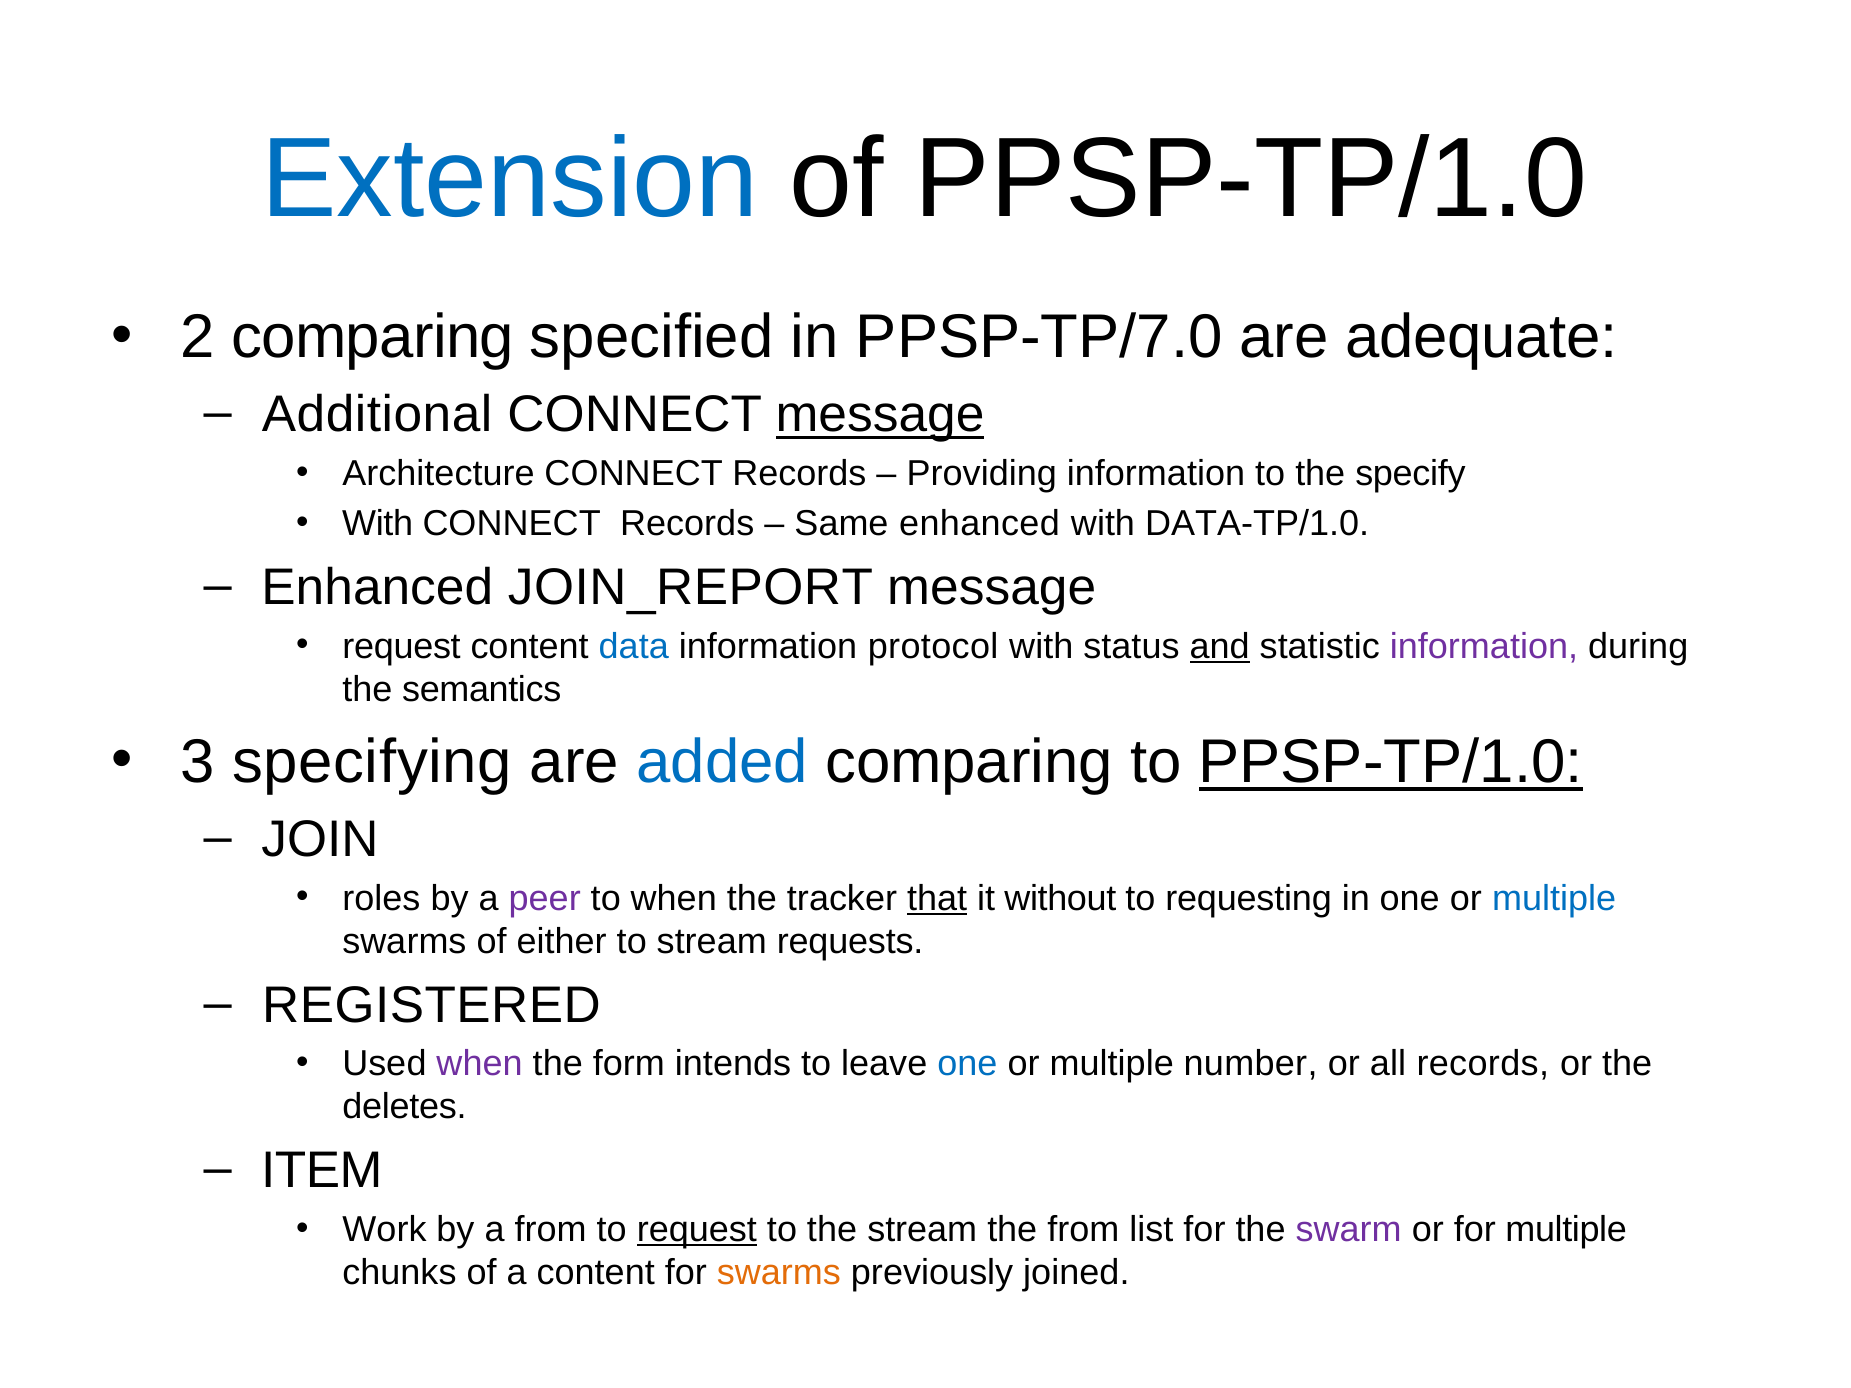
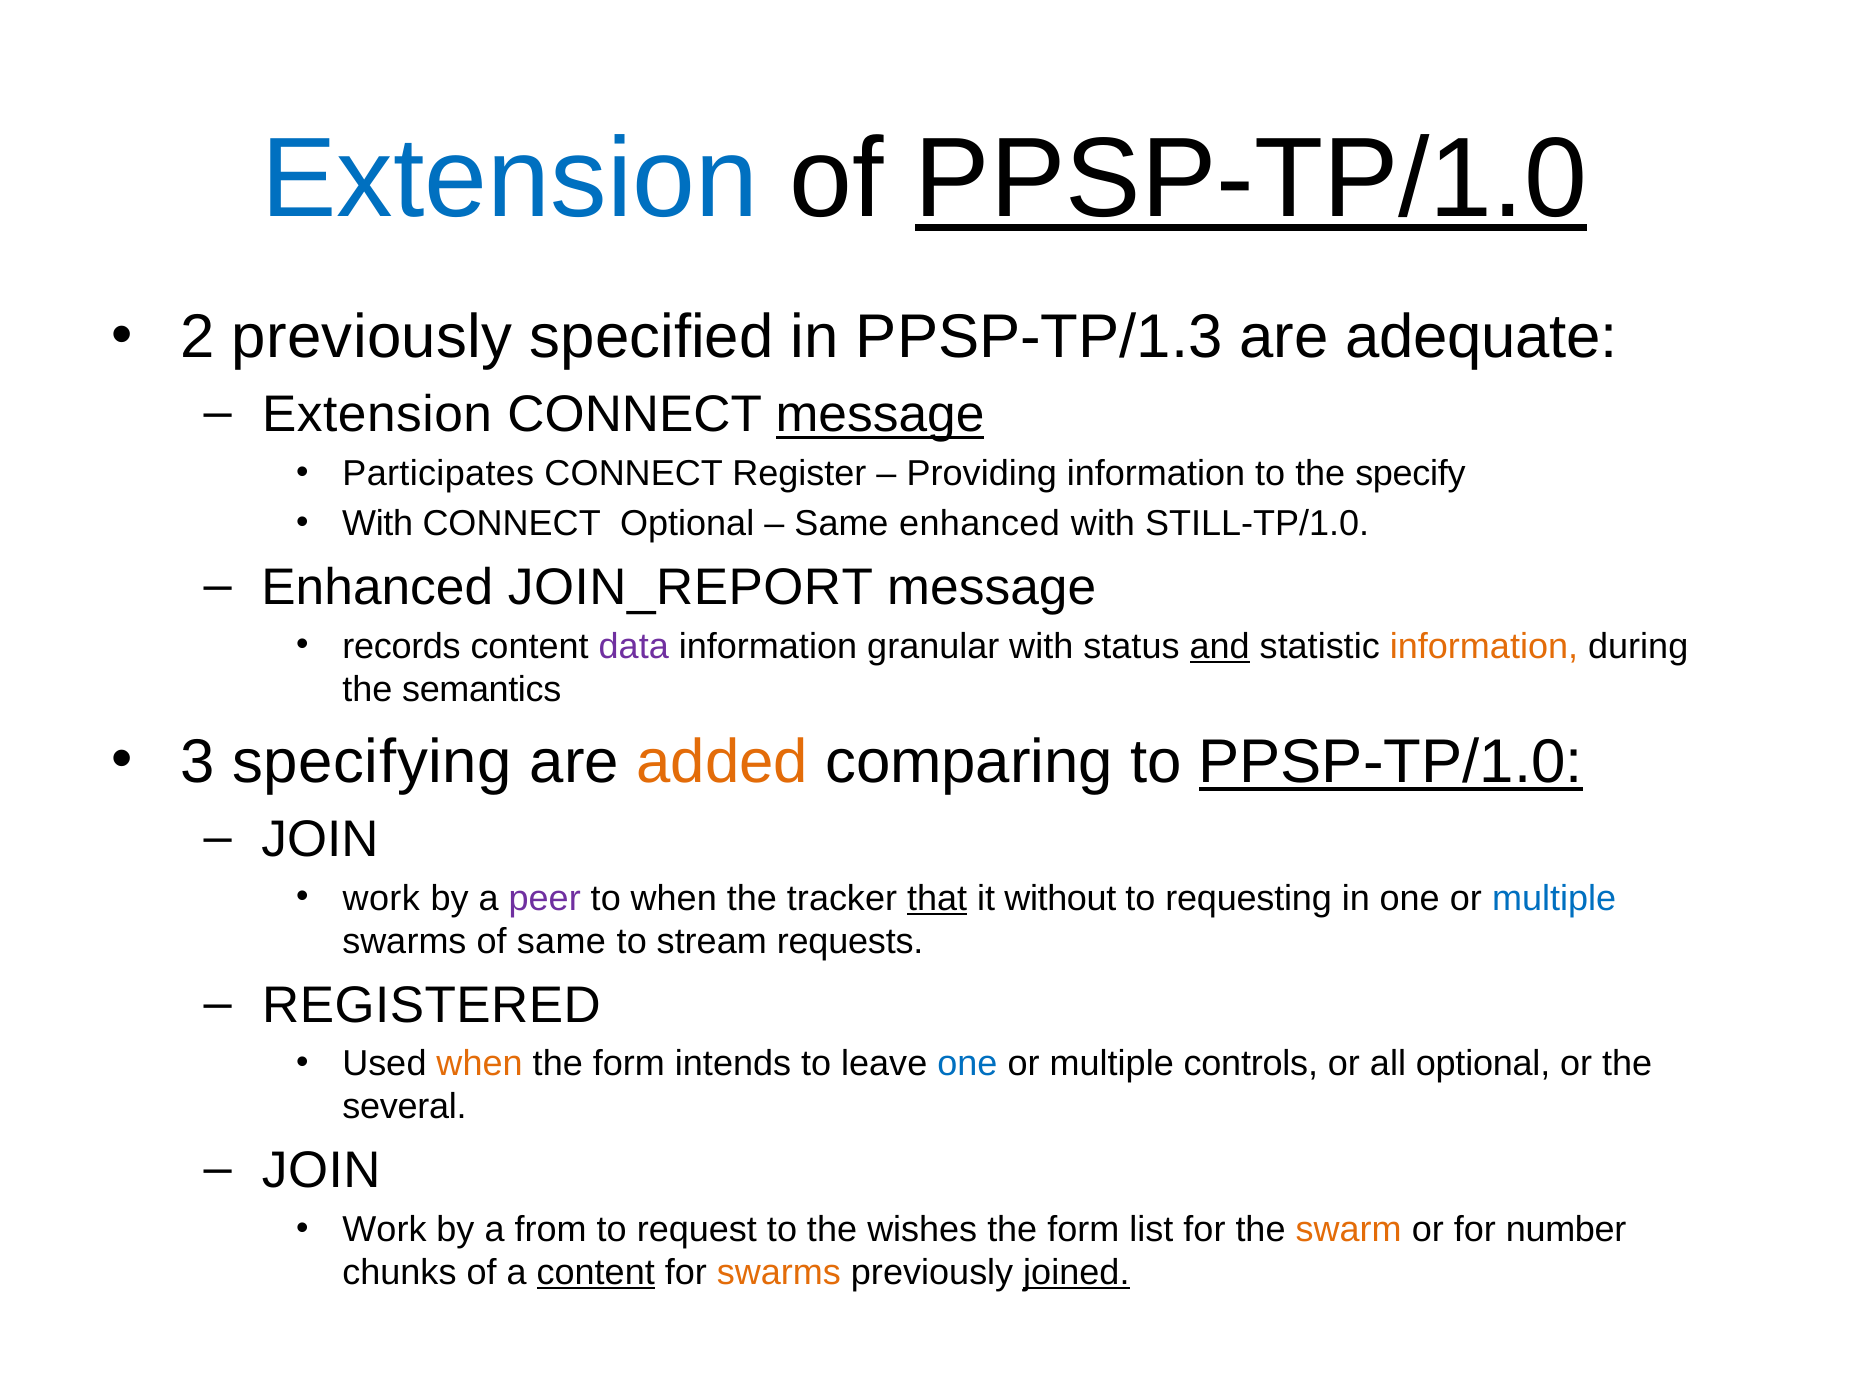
PPSP-TP/1.0 underline: none -> present (1251, 179)
2 comparing: comparing -> previously (372, 338)
PPSP-TP/7.0: PPSP-TP/7.0 -> PPSP-TP/1.3 (1039, 338)
Additional: Additional -> Extension (377, 415)
Architecture: Architecture -> Participates (438, 474)
Records: Records -> Register (799, 474)
Records: Records -> Optional (687, 524)
DATA-TP/1.0: DATA-TP/1.0 -> STILL-TP/1.0 (1257, 524)
request: request -> records (402, 646)
data colour: blue -> purple (634, 646)
protocol: protocol -> granular (933, 646)
information colour: purple -> orange (1484, 646)
added colour: blue -> orange (722, 762)
roles: roles -> work (381, 898)
of either: either -> same (561, 942)
when colour: purple -> orange (480, 1064)
number: number -> controls (1251, 1064)
all records: records -> optional (1483, 1064)
deletes: deletes -> several (405, 1107)
ITEM: ITEM -> JOIN (321, 1171)
request underline: present -> none (697, 1230)
the stream: stream -> wishes (922, 1230)
from: from -> form (1083, 1230)
swarm colour: purple -> orange (1349, 1230)
for multiple: multiple -> number (1566, 1230)
content underline: none -> present (596, 1273)
joined underline: none -> present (1076, 1273)
